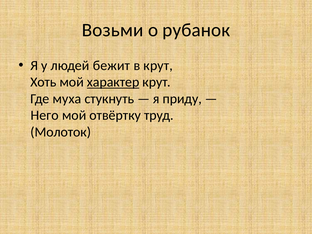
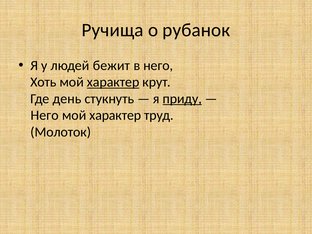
Возьми: Возьми -> Ручища (113, 30)
в крут: крут -> него (158, 65)
муха: муха -> день (67, 99)
приду underline: none -> present (182, 99)
отвёртку: отвёртку -> характер (115, 115)
